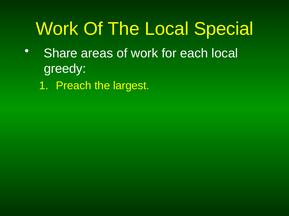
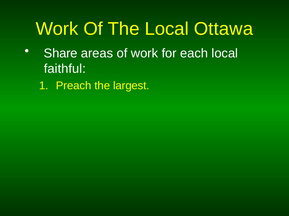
Special: Special -> Ottawa (223, 29)
greedy: greedy -> faithful (65, 69)
